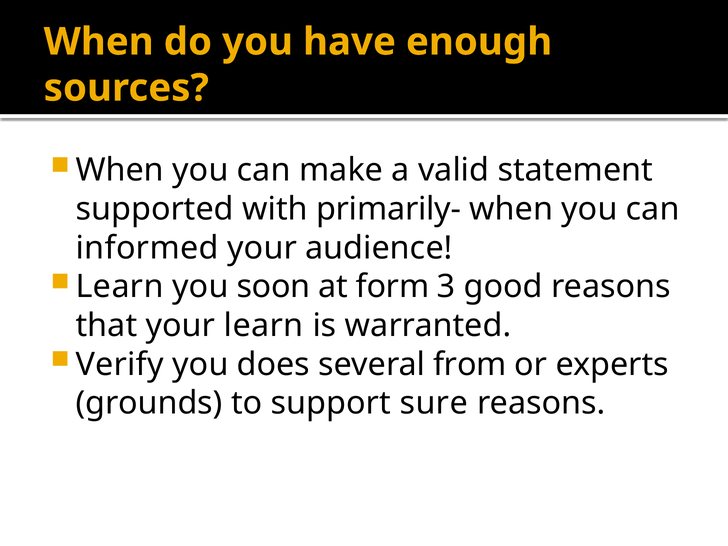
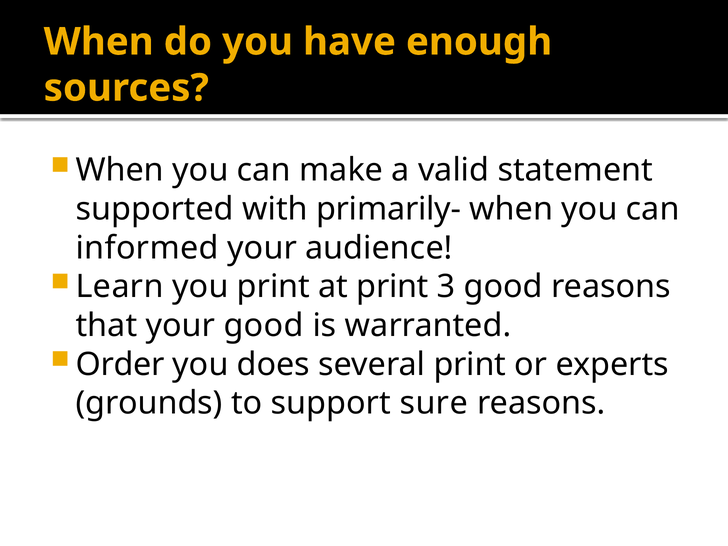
you soon: soon -> print (273, 287)
at form: form -> print (393, 287)
your learn: learn -> good (264, 326)
Verify: Verify -> Order (120, 364)
several from: from -> print (470, 364)
